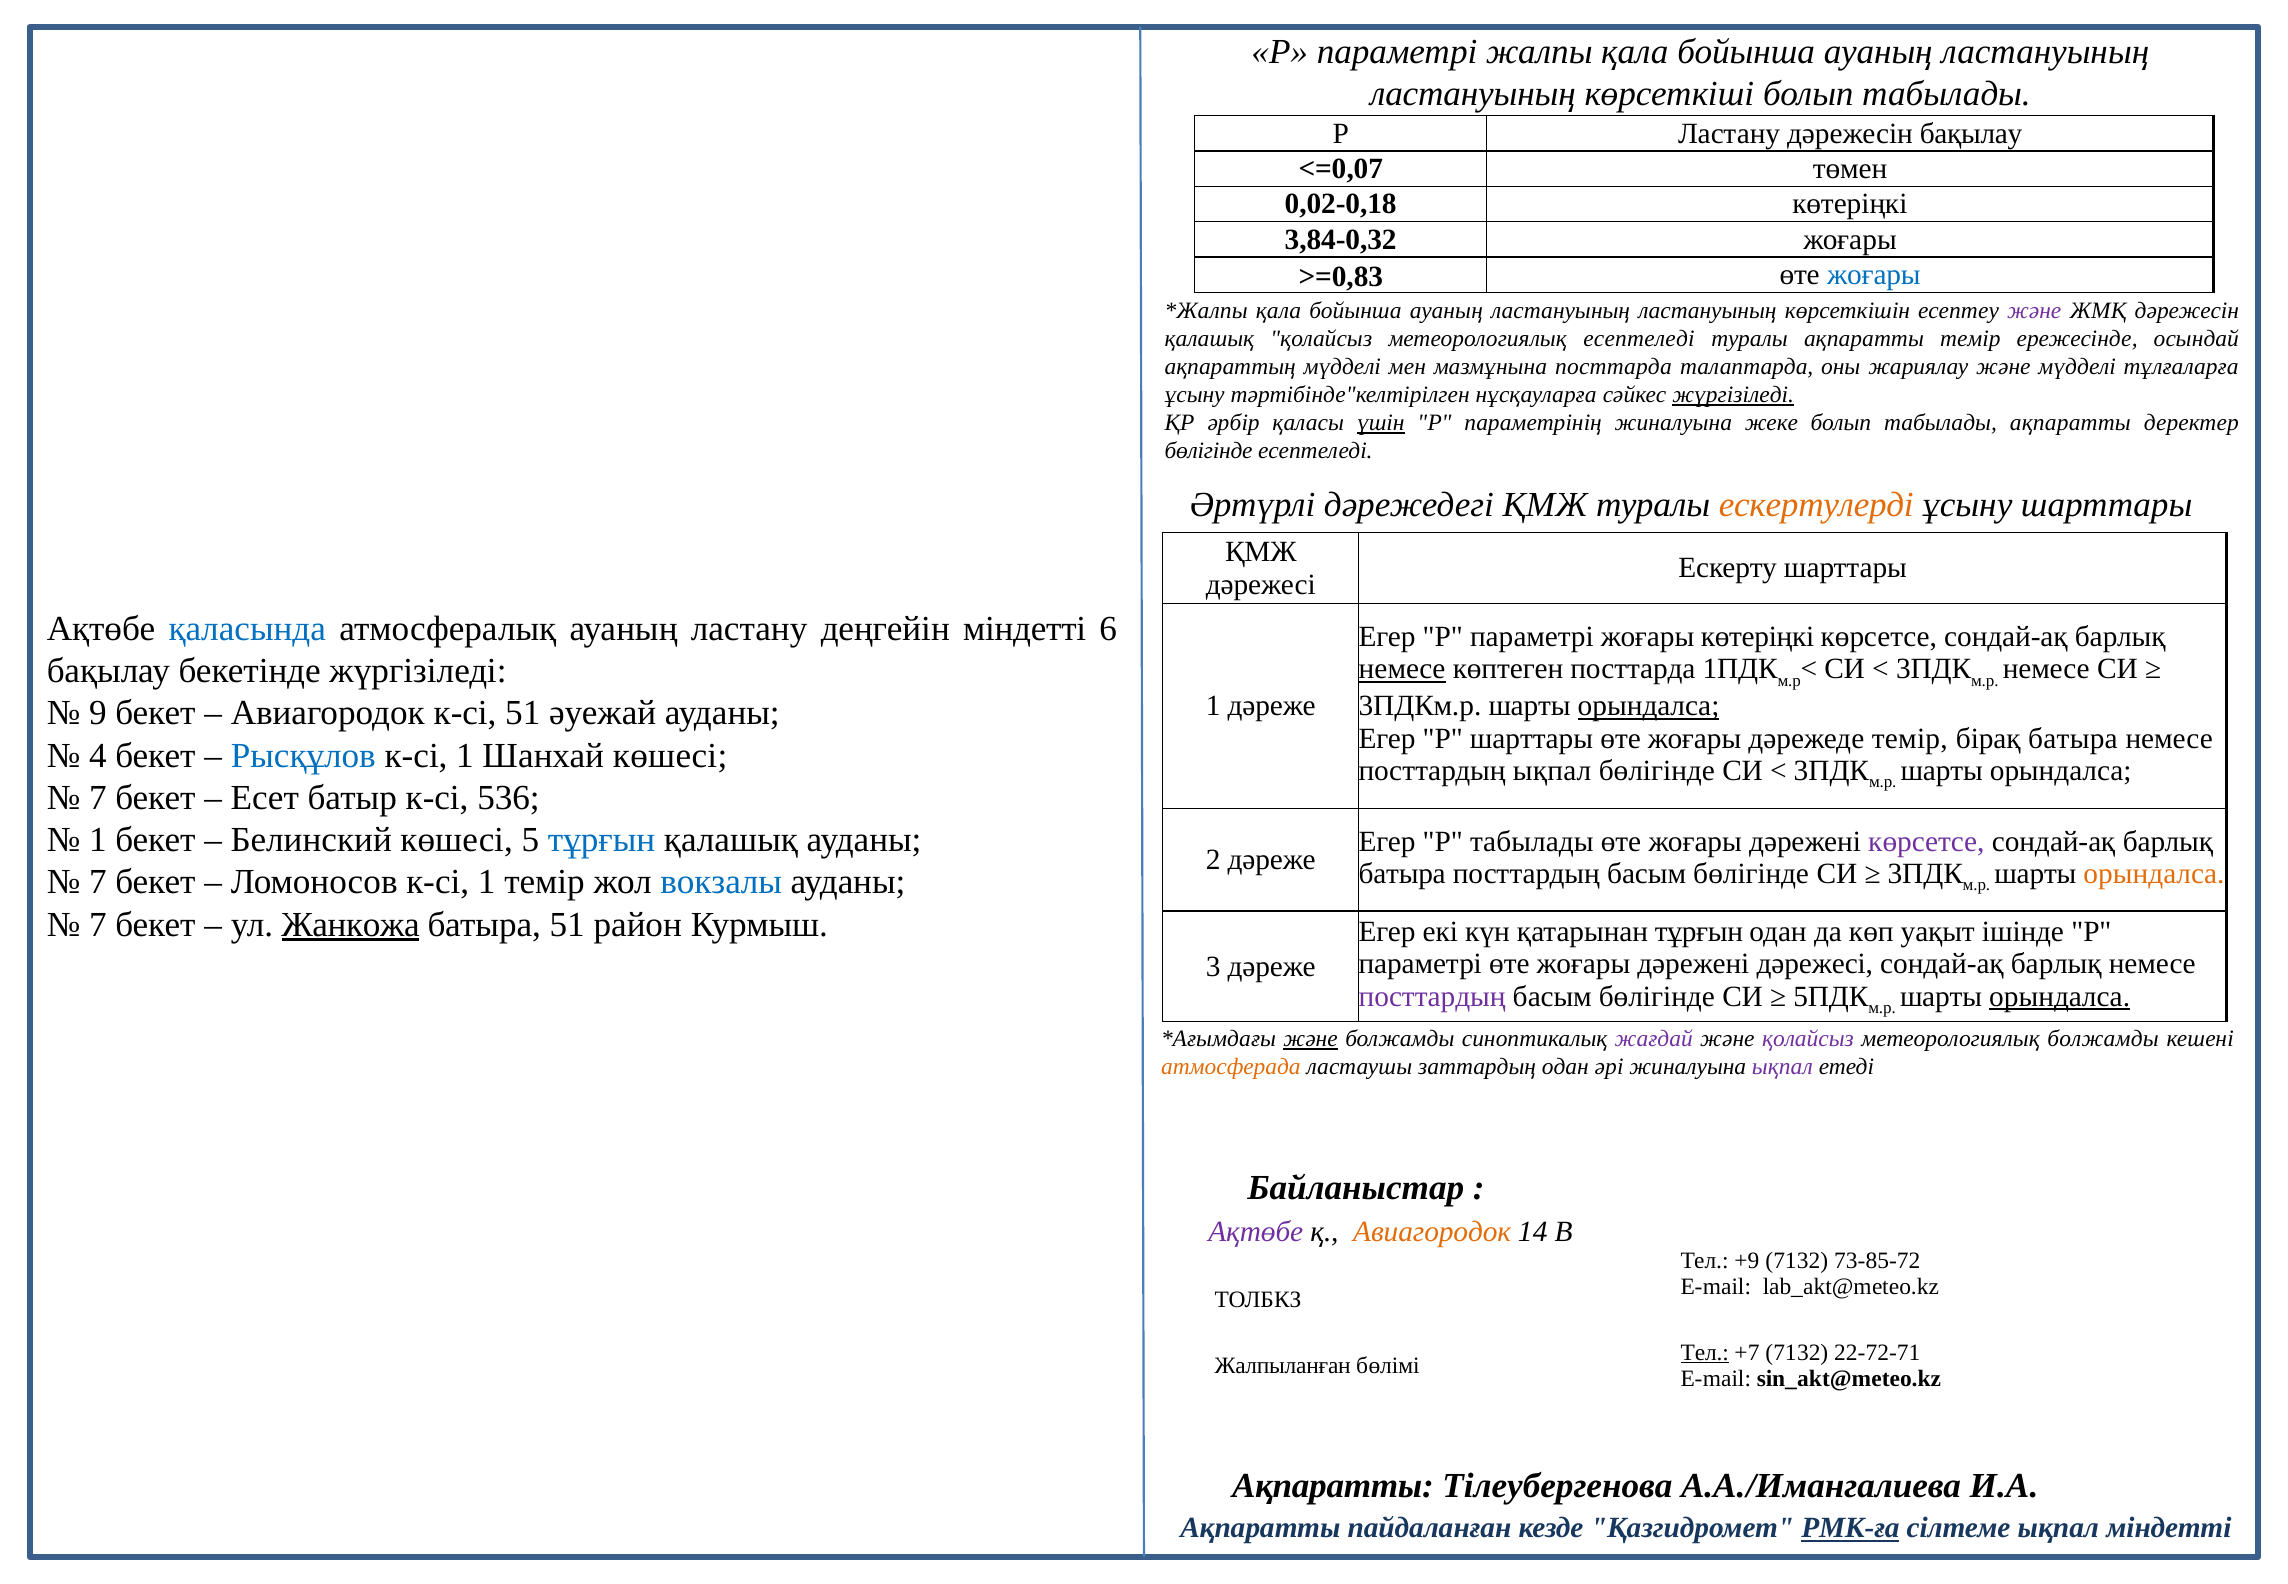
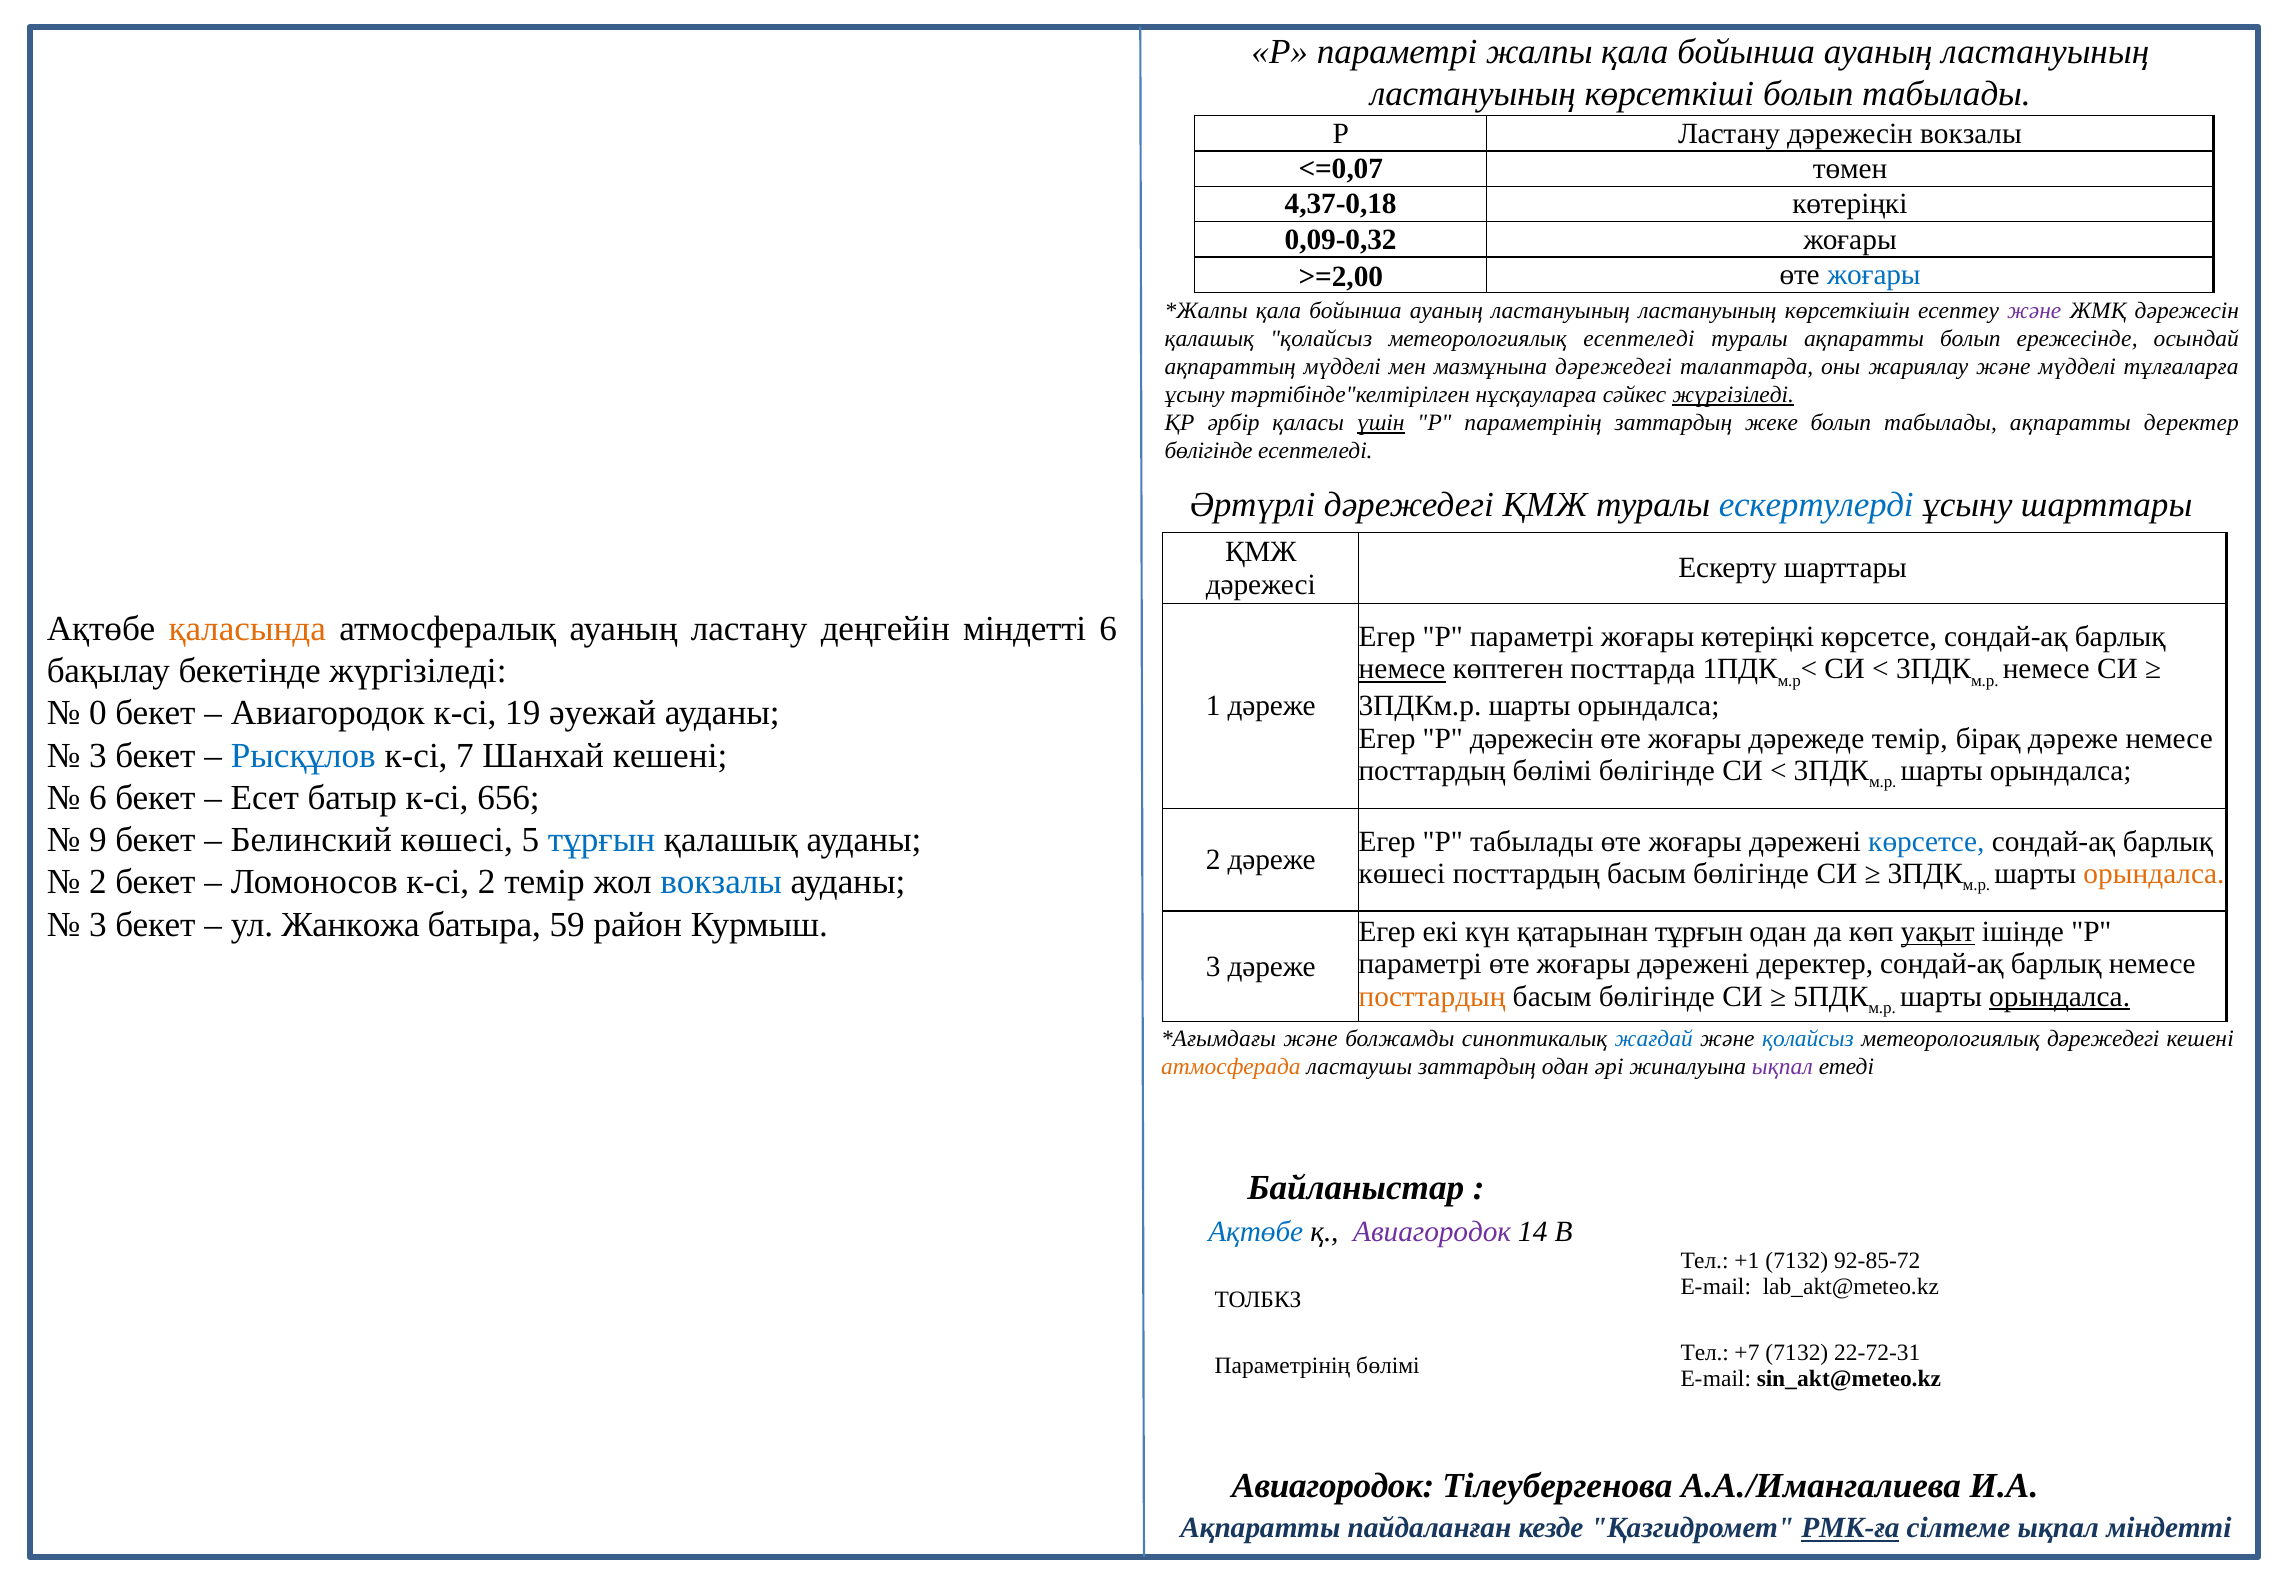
дәрежесін бақылау: бақылау -> вокзалы (1971, 134)
0,02-0,18: 0,02-0,18 -> 4,37-0,18 (1341, 204)
3,84-0,32: 3,84-0,32 -> 0,09-0,32 (1341, 240)
>=0,83: >=0,83 -> >=2,00 (1341, 276)
ақпаратты темір: темір -> болып (1970, 339)
мазмұнына посттарда: посттарда -> дәрежедегі (1613, 367)
параметрінің жиналуына: жиналуына -> заттардың (1673, 423)
ескертулерді colour: orange -> blue (1816, 505)
қаласында colour: blue -> orange (247, 629)
орындалса underline: present -> none (1648, 706)
9: 9 -> 0 (98, 713)
к-сі 51: 51 -> 19 (523, 713)
P шарттары: шарттары -> дәрежесін (1532, 738)
бірақ батыра: батыра -> дәреже (2073, 738)
4: 4 -> 3 (98, 755)
1: 1 -> 7 (465, 755)
Шанхай көшесі: көшесі -> кешені (670, 755)
посттардың ықпал: ықпал -> бөлімі (1552, 771)
7: 7 -> 6 (98, 798)
536: 536 -> 656 (508, 798)
1: 1 -> 9 (98, 840)
көрсетсе colour: purple -> blue (1926, 841)
батыра: батыра -> көшесі (1402, 874)
7: 7 -> 2 (98, 882)
Ломоносов к-сі 1: 1 -> 2 (487, 882)
7: 7 -> 3 (98, 924)
Жанкожа underline: present -> none (350, 924)
батыра 51: 51 -> 59 (567, 924)
уақыт underline: none -> present (1938, 932)
дәрежені дәрежесі: дәрежесі -> деректер (1815, 964)
посттардың colour: purple -> orange (1432, 996)
және underline: present -> none (1311, 1039)
жағдай colour: purple -> blue (1654, 1039)
қолайсыз colour: purple -> blue (1808, 1039)
метеорологиялық болжамды: болжамды -> дәрежедегі (2103, 1039)
Ақтөбе colour: purple -> blue (1256, 1232)
Авиагородок colour: orange -> purple (1432, 1232)
+9: +9 -> +1 (1747, 1261)
73-85-72: 73-85-72 -> 92-85-72 (1877, 1261)
Тел underline: present -> none (1705, 1352)
22-72-71: 22-72-71 -> 22-72-31 (1877, 1352)
Жалпыланған: Жалпыланған -> Параметрінің (1282, 1366)
Ақпаратты: Ақпаратты -> Авиагородок (1333, 1486)
